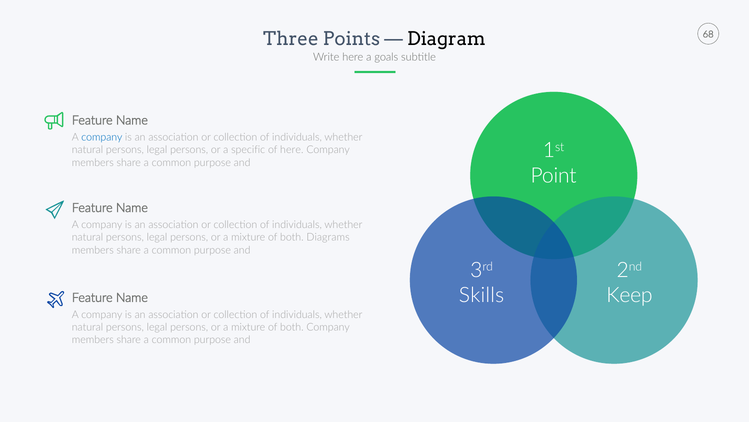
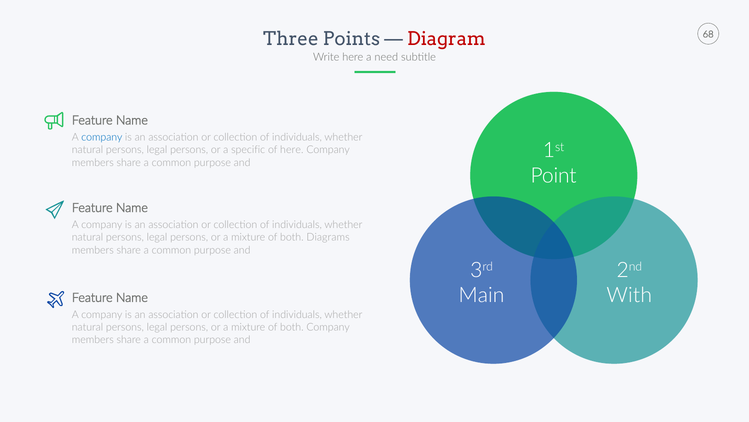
Diagram colour: black -> red (446, 39)
goals: goals -> need (386, 57)
Skills: Skills -> Main (481, 295)
Keep: Keep -> With (629, 295)
